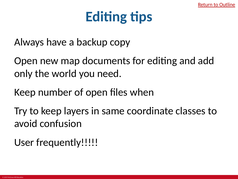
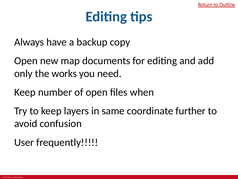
world: world -> works (64, 73)
classes: classes -> further (191, 111)
